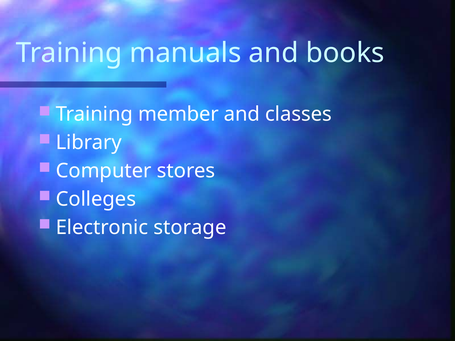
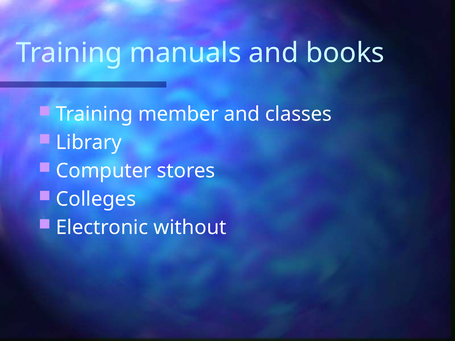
storage: storage -> without (190, 228)
